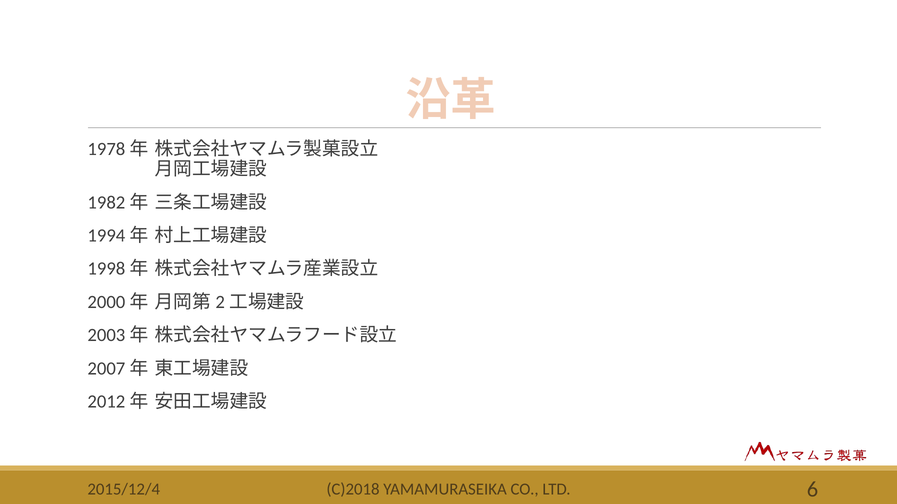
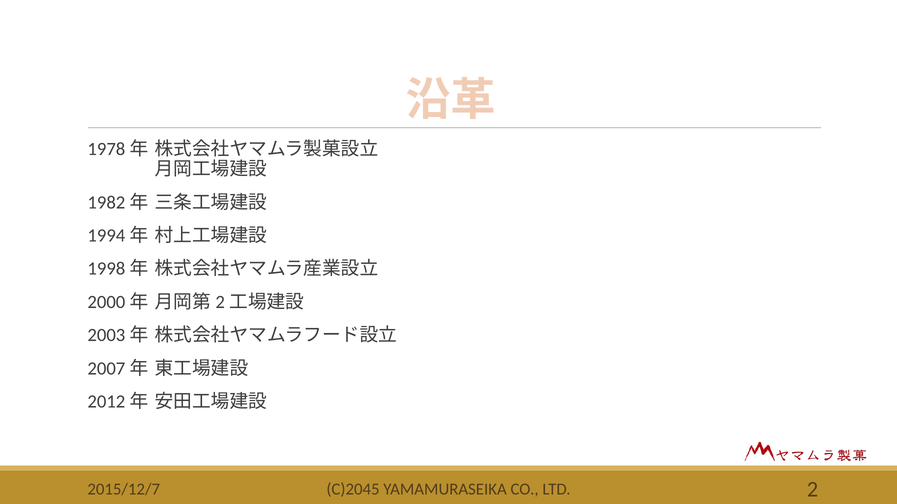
C)2018: C)2018 -> C)2045 (353, 490)
6: 6 -> 2 (813, 490)
2015/12/4: 2015/12/4 -> 2015/12/7 (124, 490)
